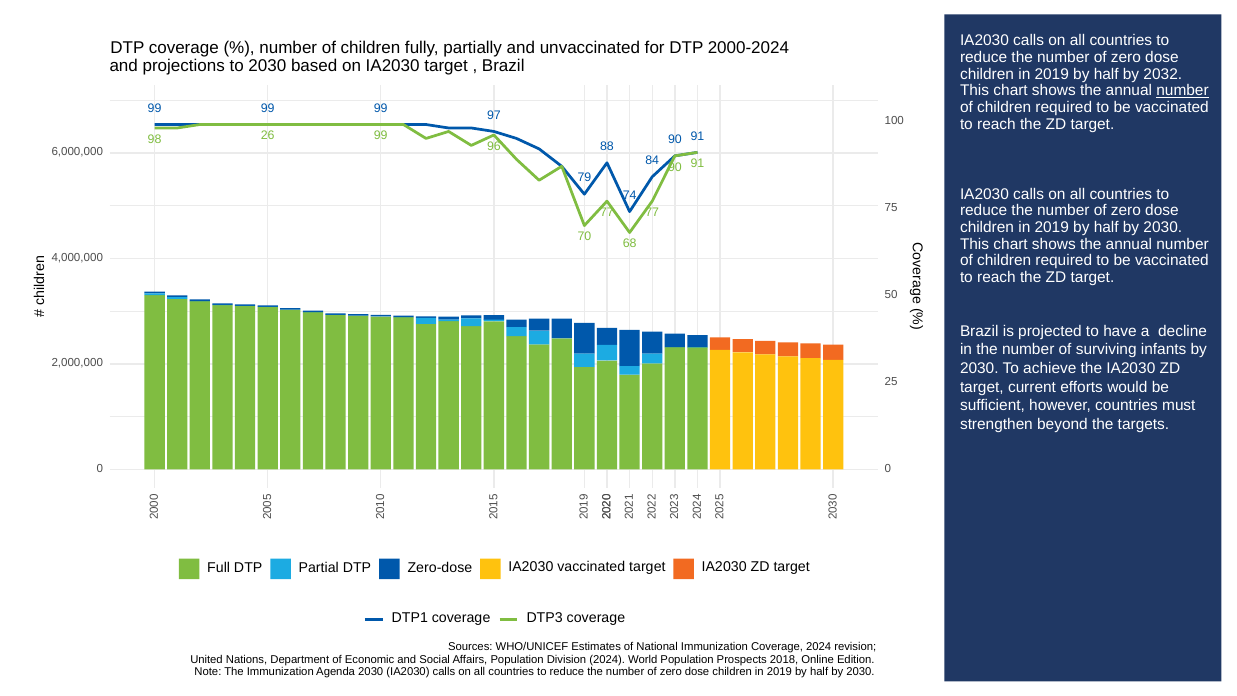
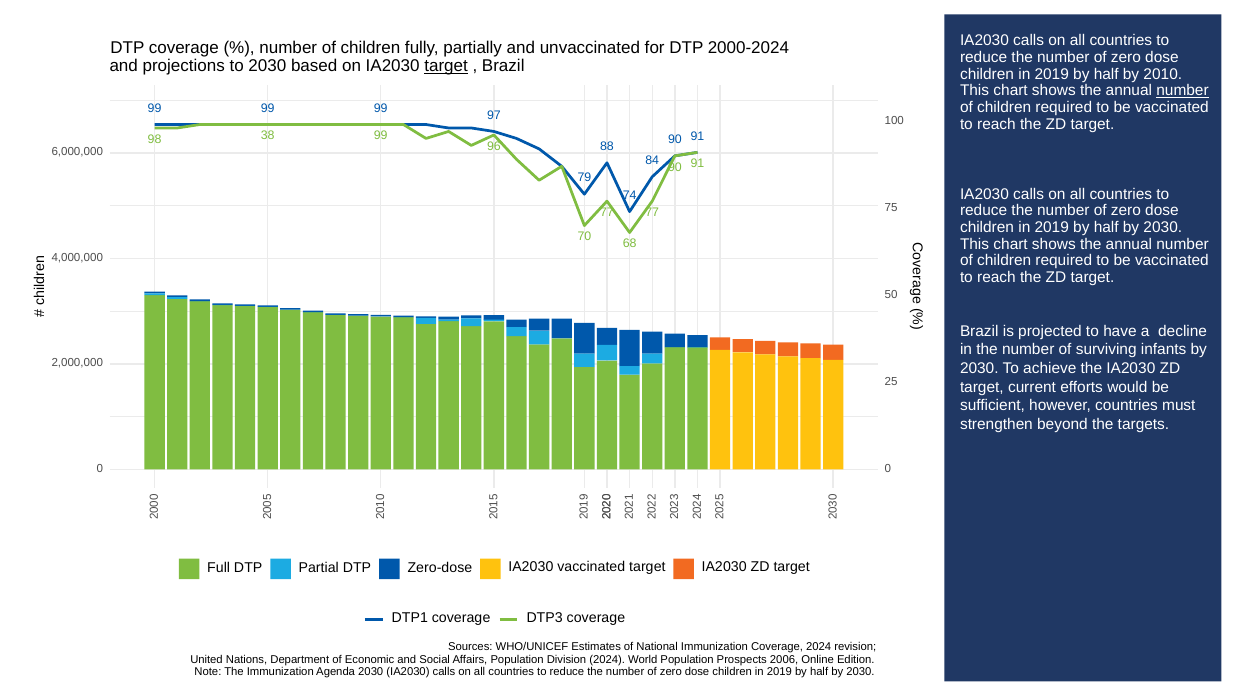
target underline: none -> present (446, 66)
2032: 2032 -> 2010 (1163, 74)
26: 26 -> 38 (268, 136)
2018: 2018 -> 2006 (784, 659)
